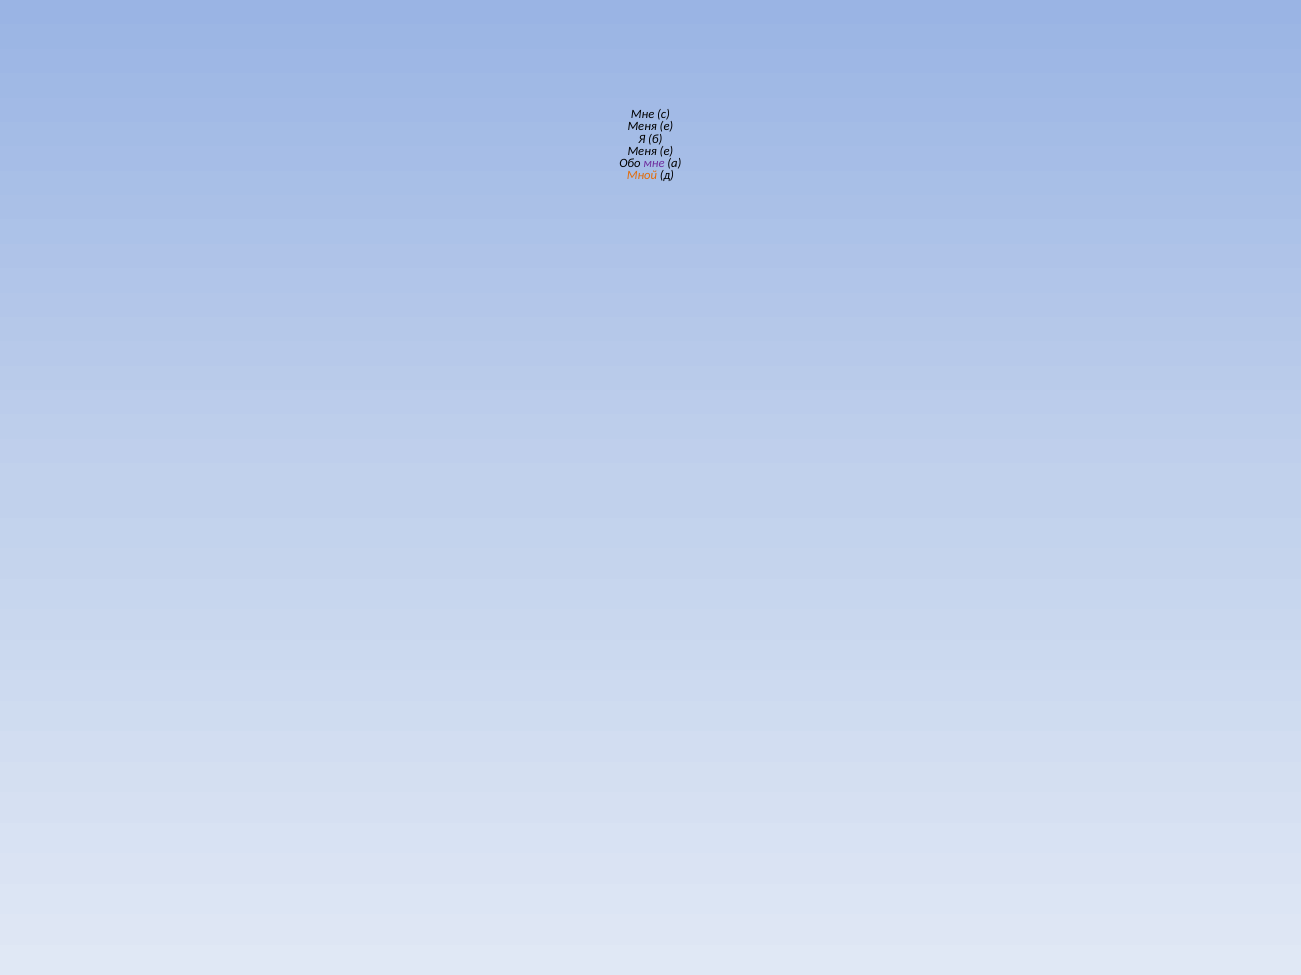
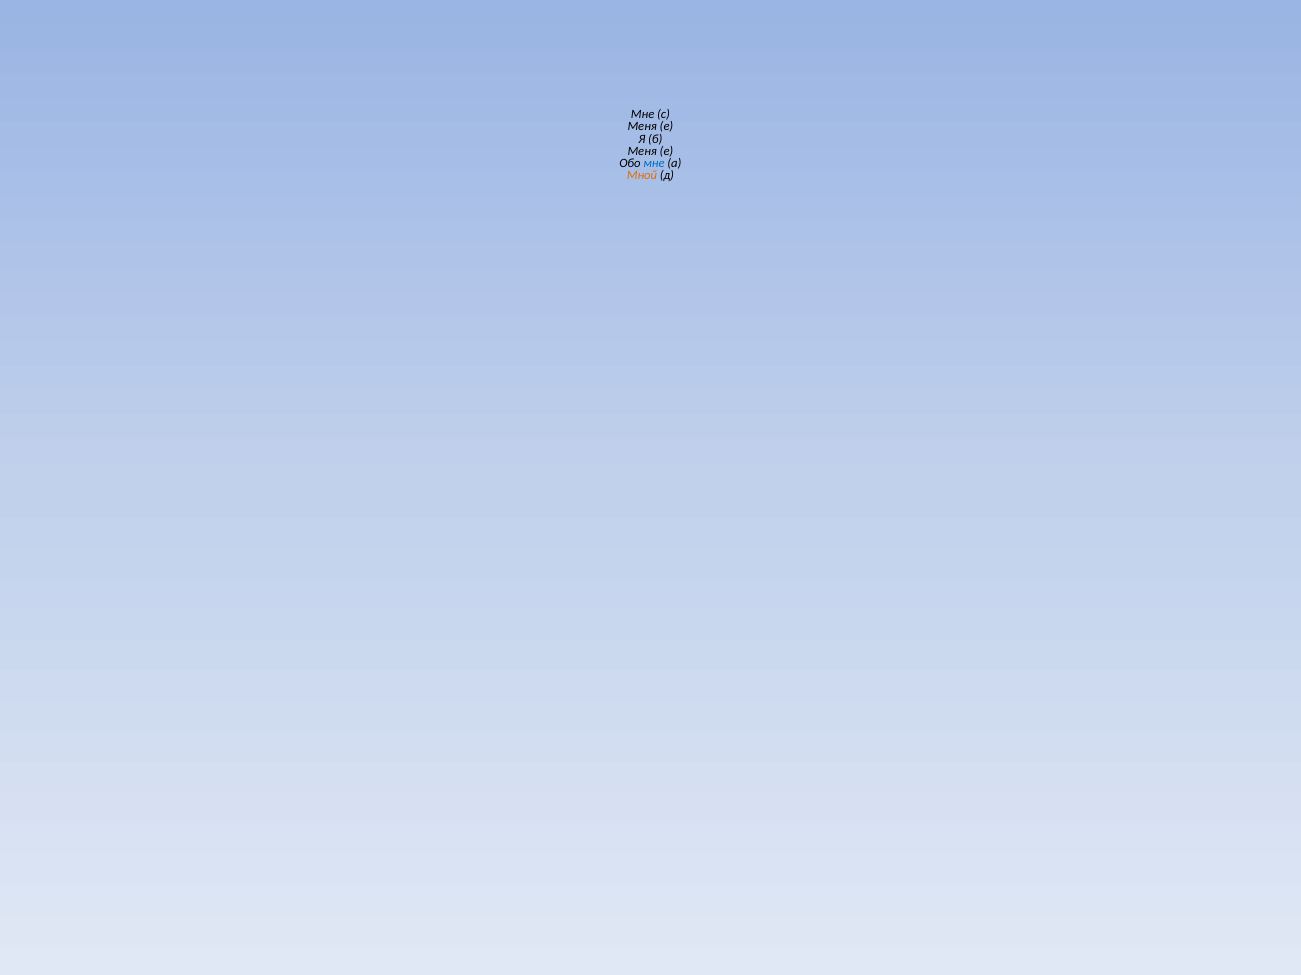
мне colour: purple -> blue (654, 163)
